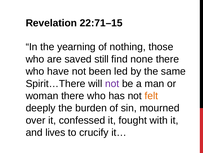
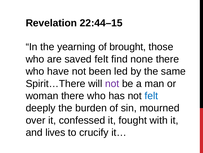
22:71–15: 22:71–15 -> 22:44–15 (101, 23)
nothing: nothing -> brought (128, 47)
saved still: still -> felt (101, 59)
felt colour: orange -> blue (151, 95)
